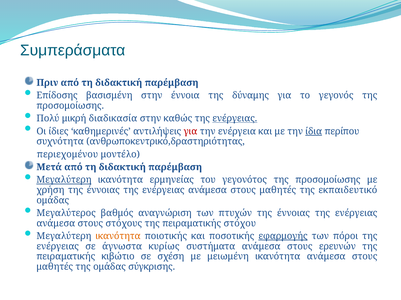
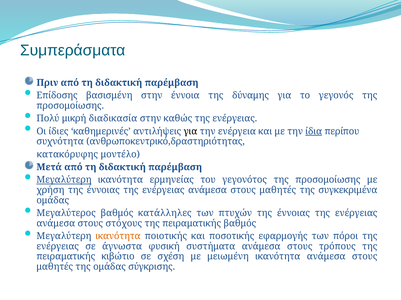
ενέργειας underline: present -> none (235, 119)
για colour: red -> black (191, 132)
περιεχομένου: περιεχομένου -> κατακόρυφης (67, 155)
εκπαιδευτικό: εκπαιδευτικό -> συγκεκριμένα (348, 191)
αναγνώριση: αναγνώριση -> κατάλληλες (165, 214)
πειραματικής στόχου: στόχου -> βαθμός (240, 224)
εφαρμογής underline: present -> none (283, 237)
κυρίως: κυρίως -> φυσική (164, 247)
ερευνών: ερευνών -> τρόπους (337, 247)
